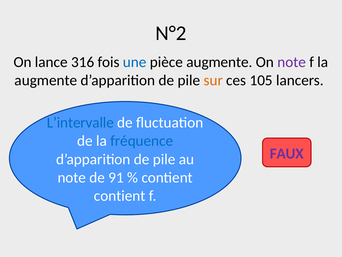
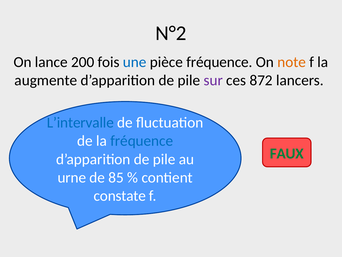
316: 316 -> 200 (83, 62)
pièce augmente: augmente -> fréquence (219, 62)
note colour: purple -> orange (292, 62)
sur colour: orange -> purple (213, 80)
105: 105 -> 872 (261, 80)
FAUX colour: purple -> green (287, 153)
note: note -> urne (72, 177)
91: 91 -> 85 (116, 177)
contient: contient -> constate (120, 195)
